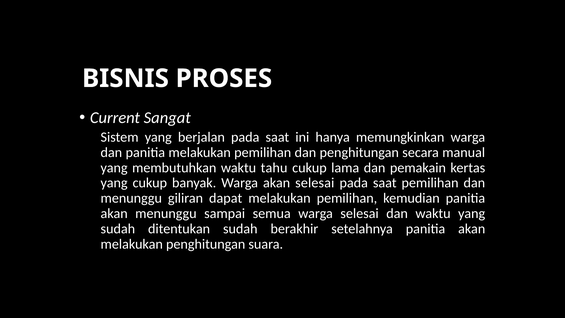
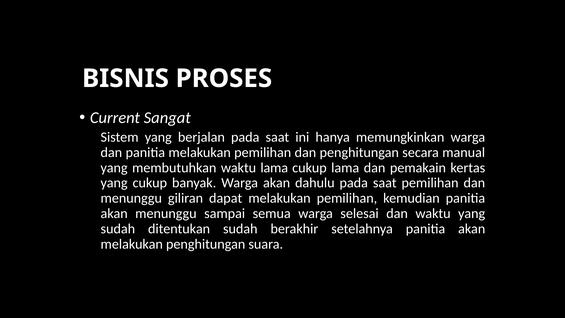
waktu tahu: tahu -> lama (274, 168)
akan selesai: selesai -> dahulu (315, 183)
